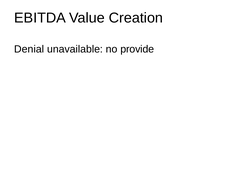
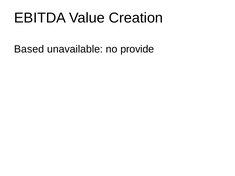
Denial: Denial -> Based (29, 49)
